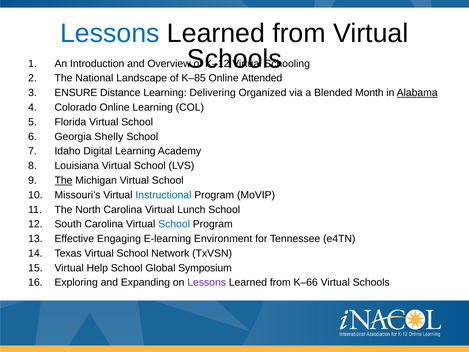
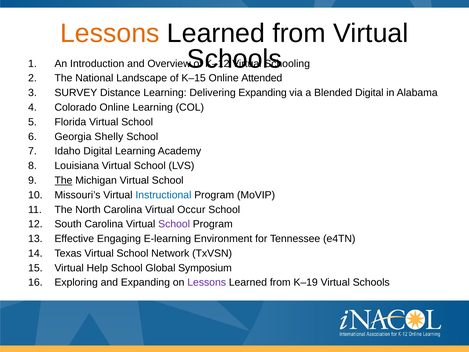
Lessons colour: blue -> orange (110, 33)
K–85: K–85 -> K–15 (194, 78)
ENSURE: ENSURE -> SURVEY (76, 93)
Delivering Organized: Organized -> Expanding (263, 93)
Blended Month: Month -> Digital (369, 93)
Alabama underline: present -> none (417, 93)
Lunch: Lunch -> Occur (191, 209)
School colour: blue -> purple (174, 224)
K–66: K–66 -> K–19 (306, 282)
